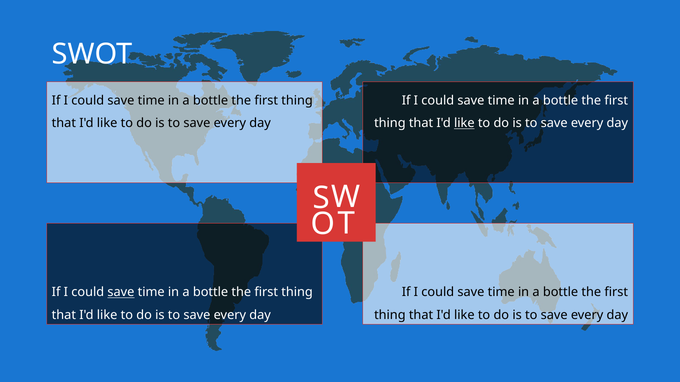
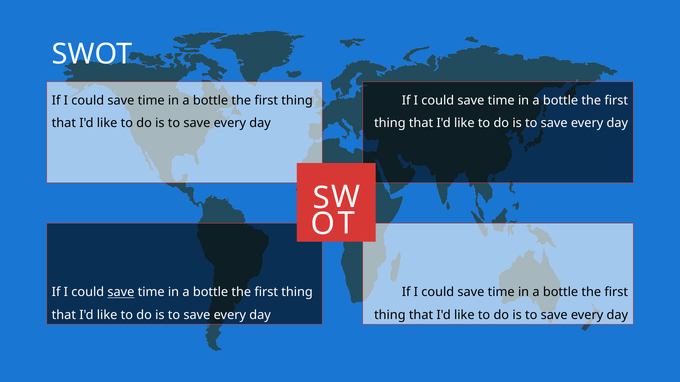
like underline: present -> none (464, 123)
